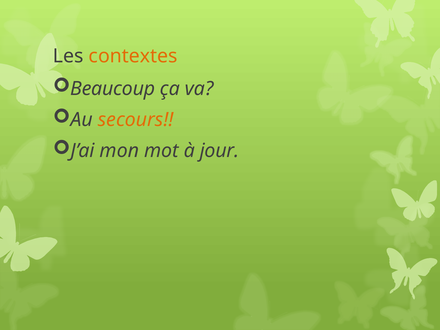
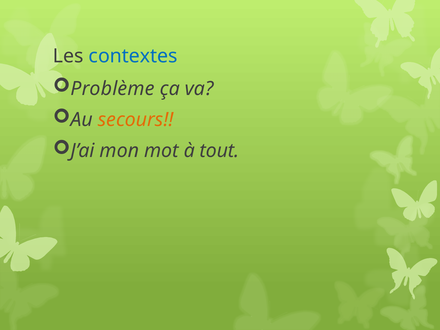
contextes colour: orange -> blue (133, 56)
Beaucoup: Beaucoup -> Problème (112, 89)
jour: jour -> tout (219, 151)
